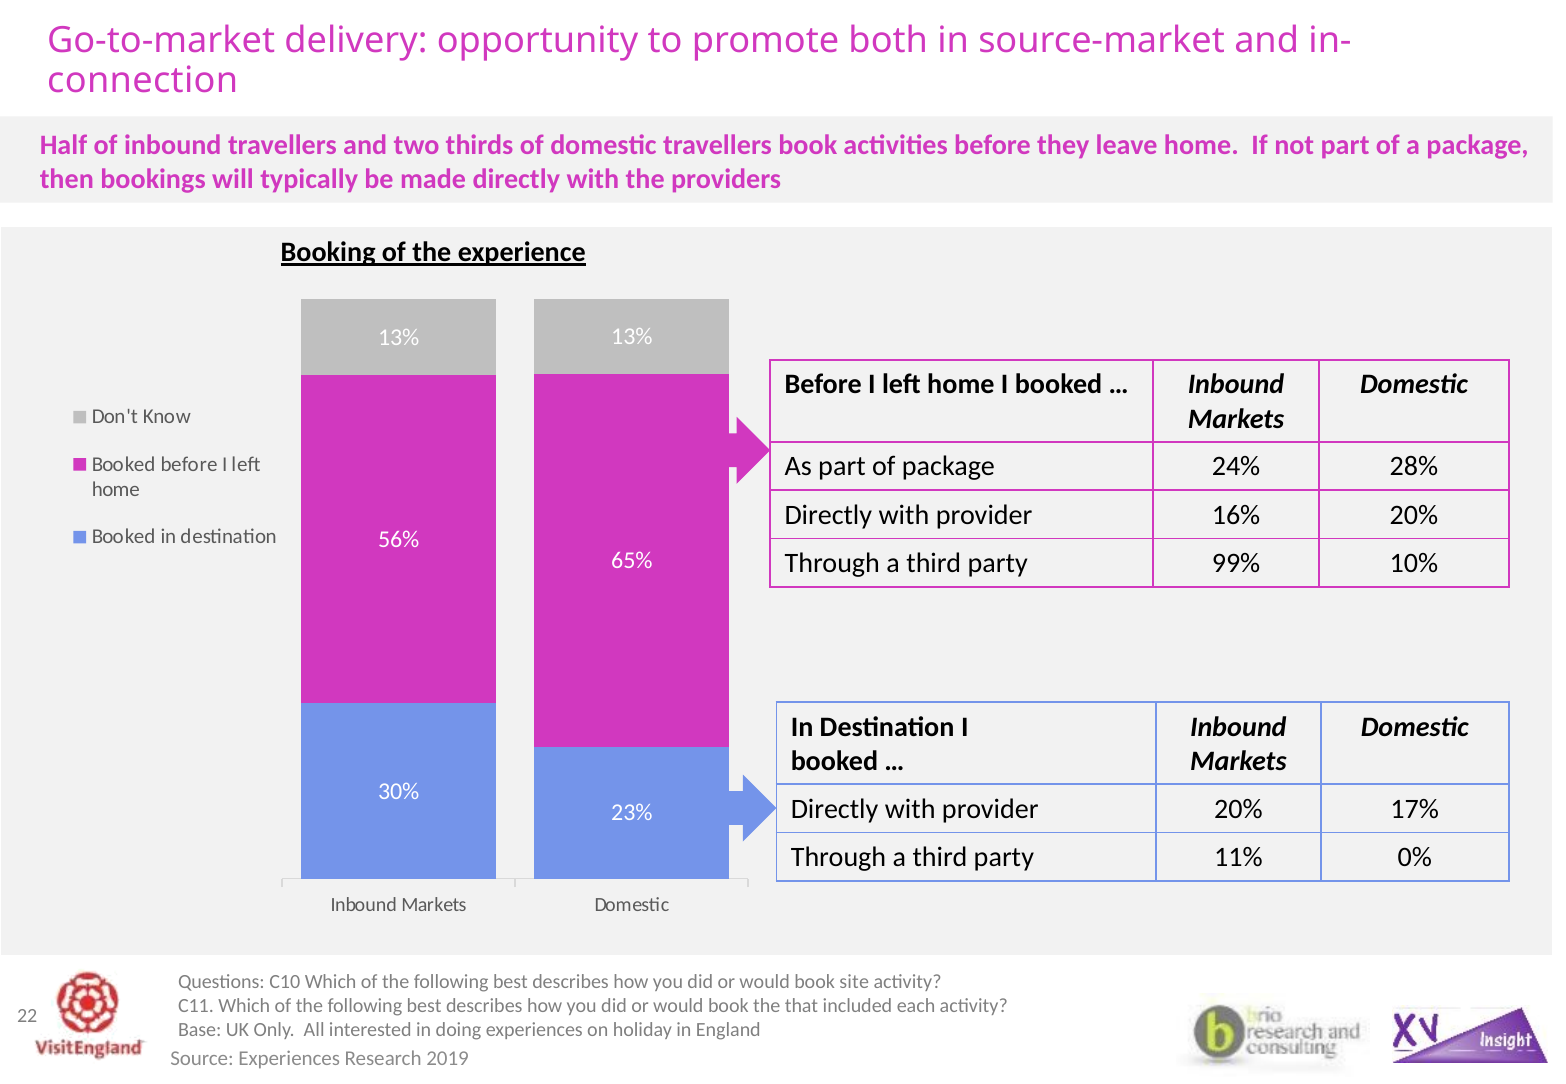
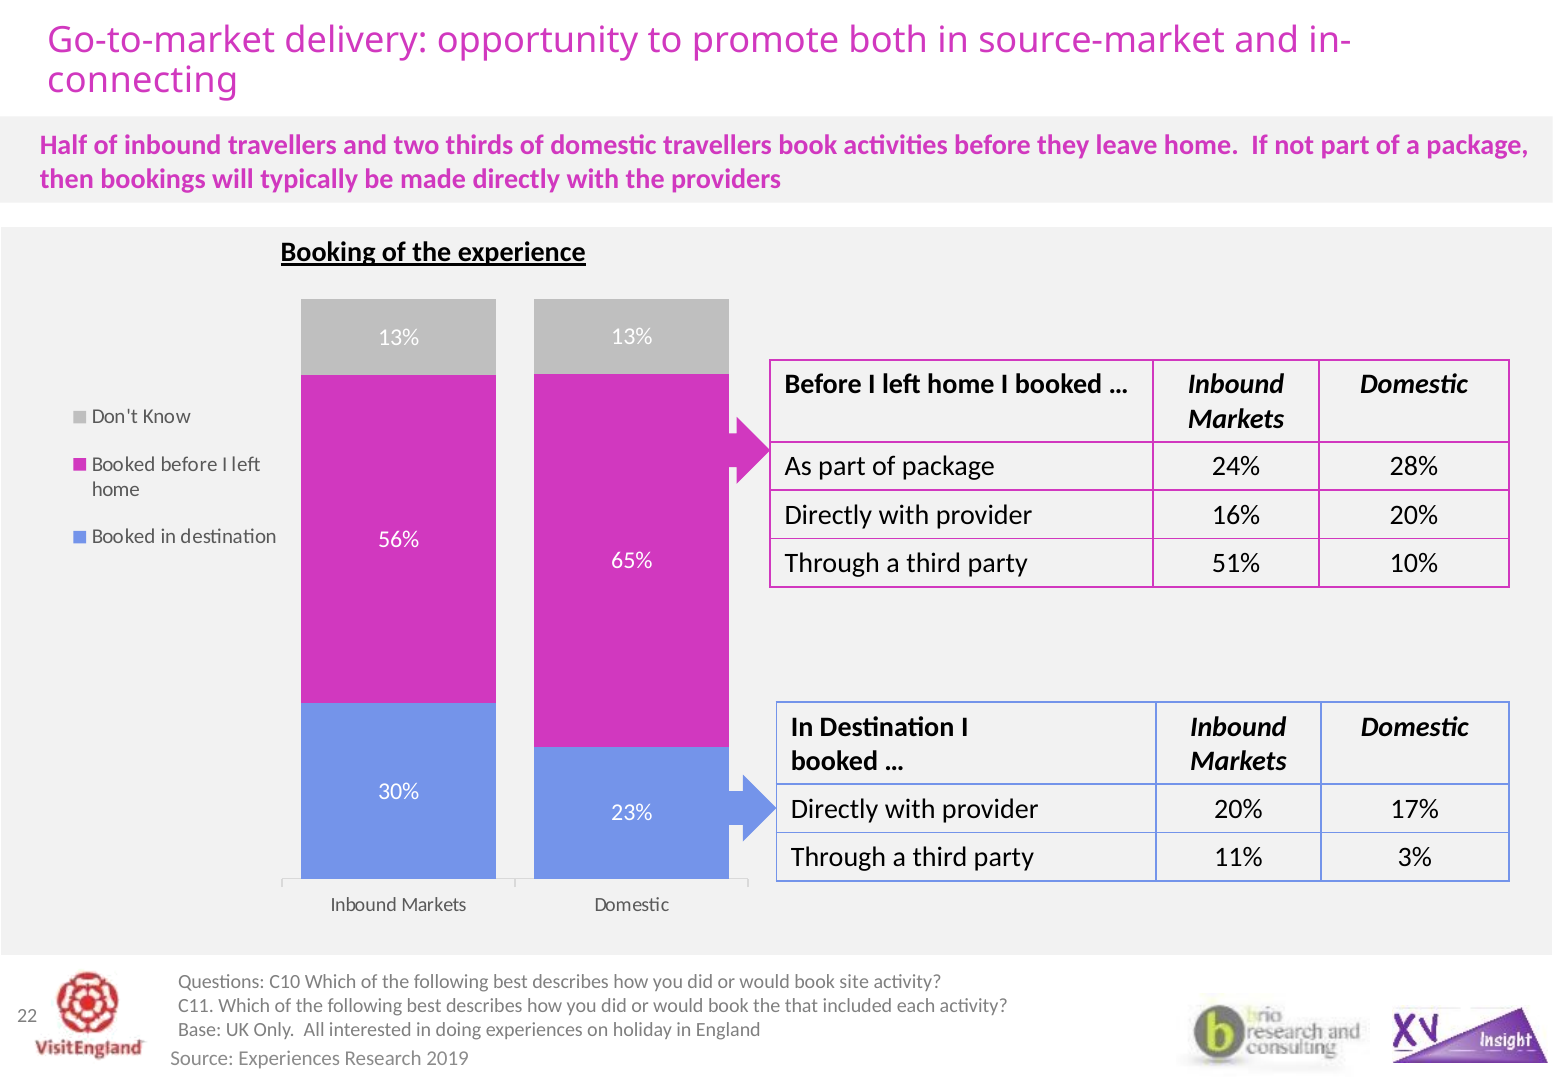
connection: connection -> connecting (143, 81)
99%: 99% -> 51% (1236, 563)
0%: 0% -> 3% (1415, 857)
